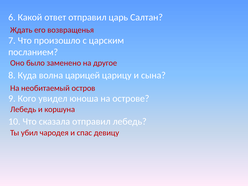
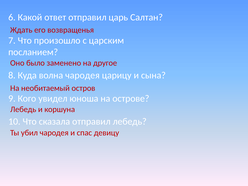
волна царицей: царицей -> чародея (82, 75)
